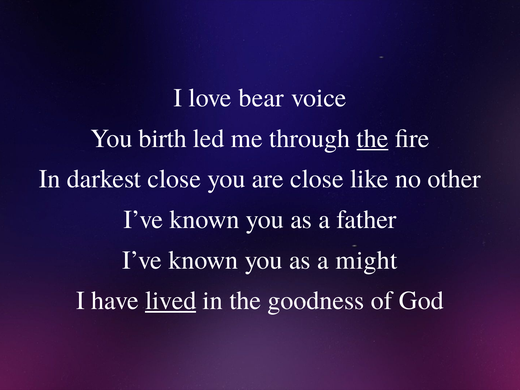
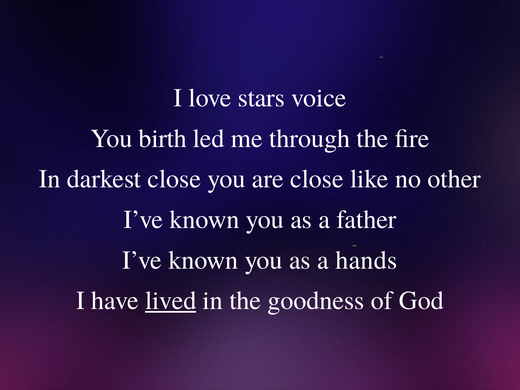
bear: bear -> stars (261, 98)
the underline: present -> none (372, 138)
might: might -> hands (366, 260)
